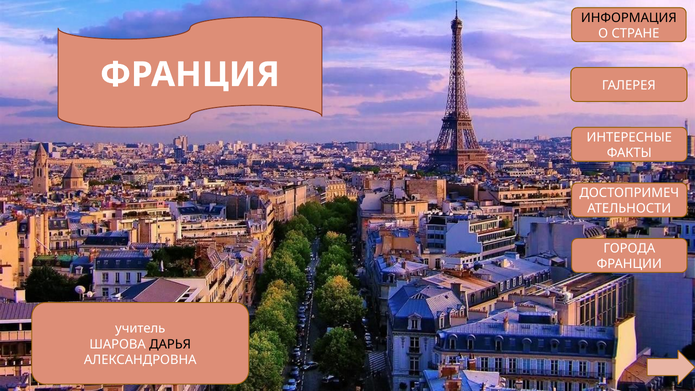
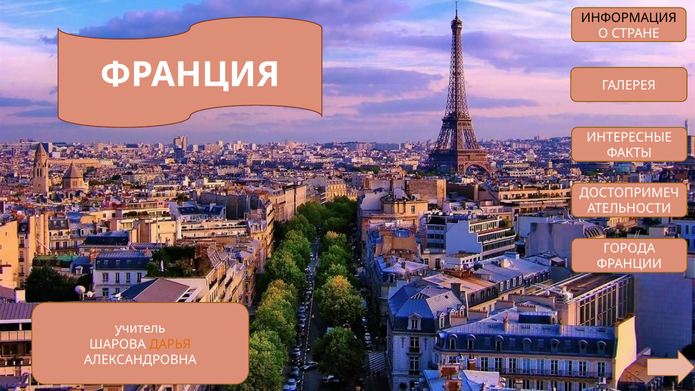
ДАРЬЯ colour: black -> orange (170, 344)
